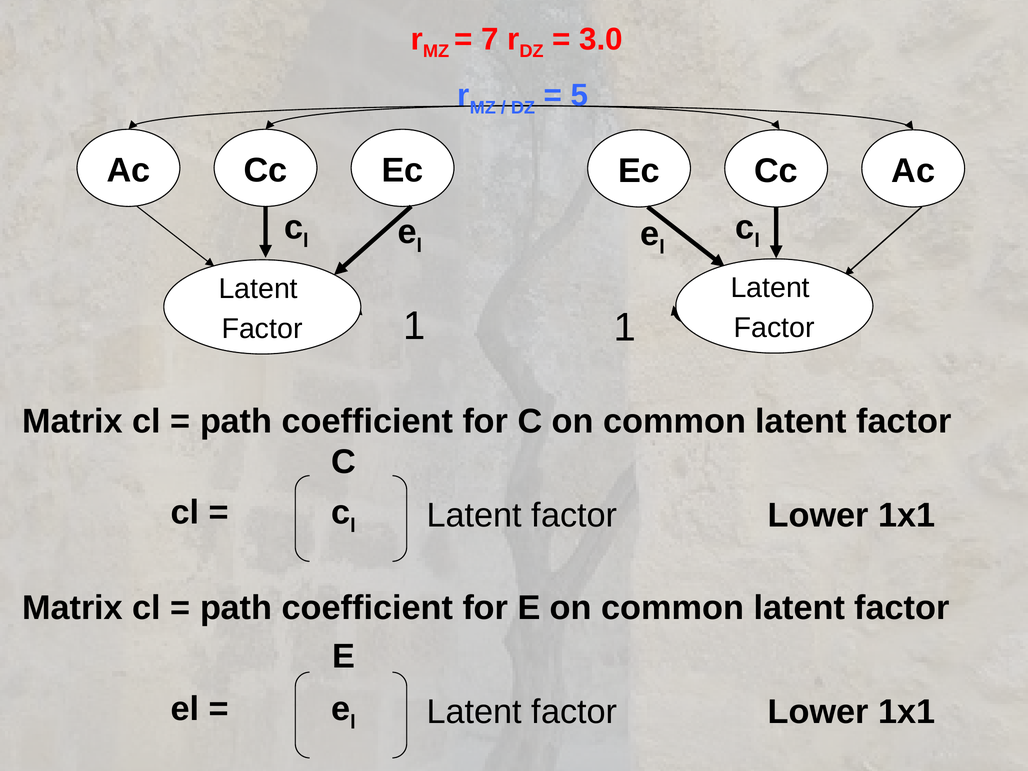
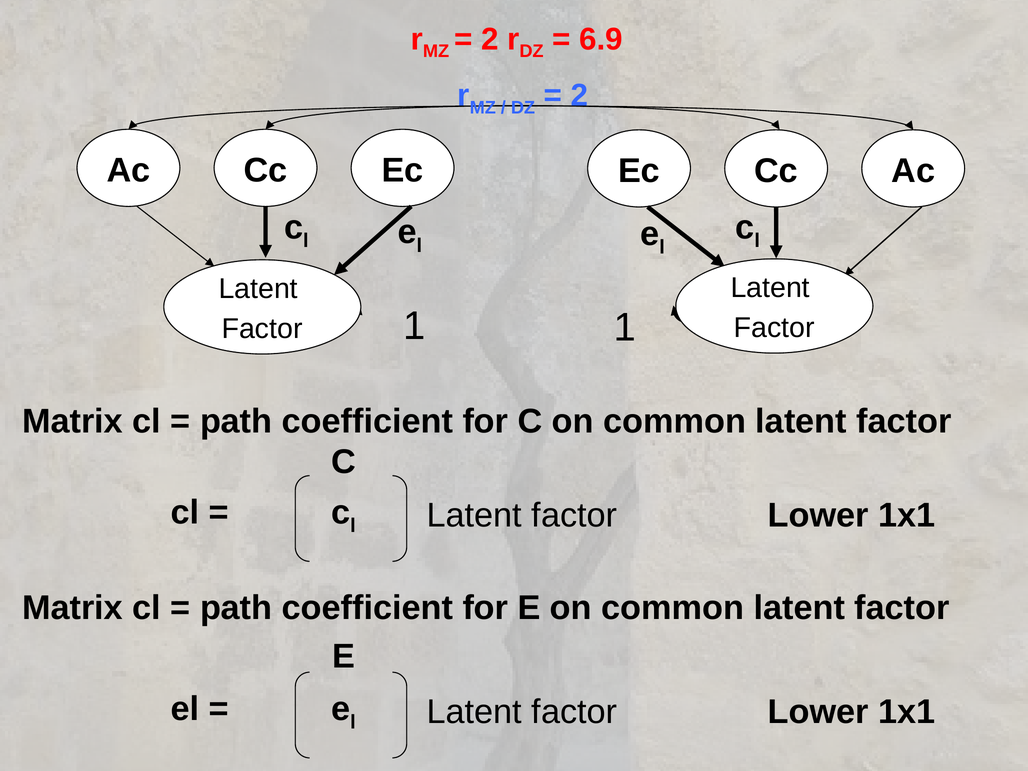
7: 7 -> 2 (490, 39)
3.0: 3.0 -> 6.9 (601, 39)
5: 5 -> 2 (579, 95)
